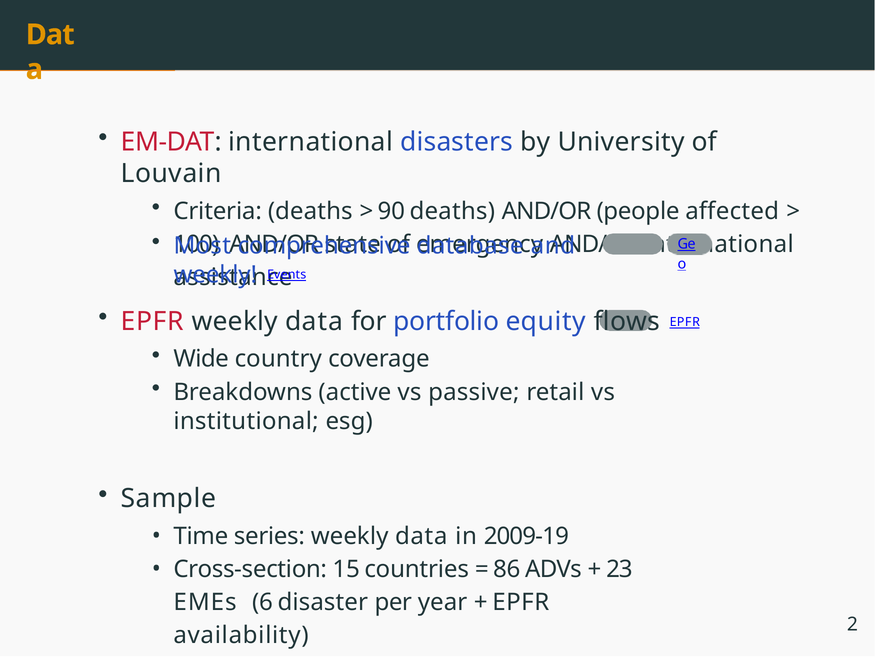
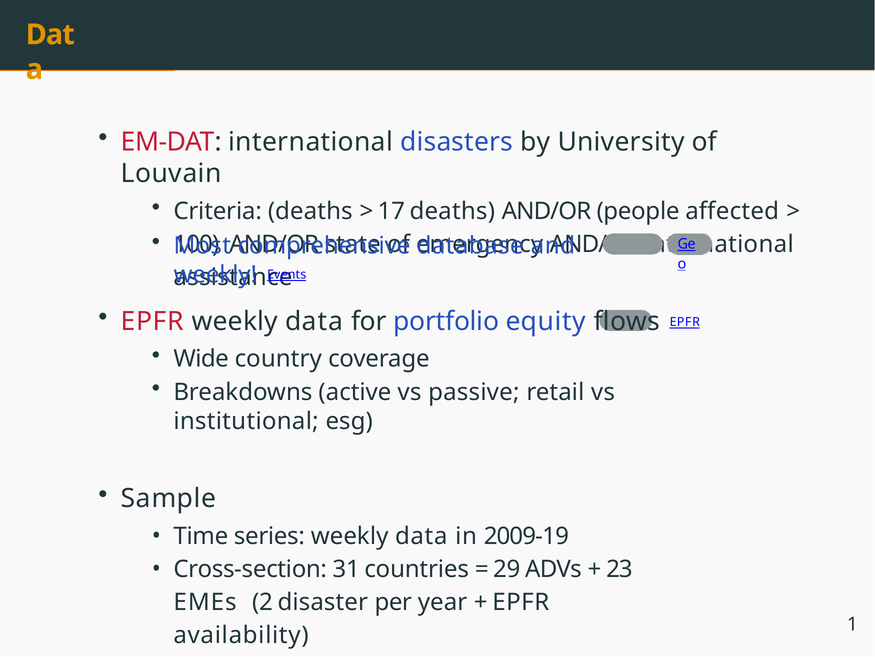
90: 90 -> 17 (391, 211)
15: 15 -> 31 (346, 569)
86: 86 -> 29 (507, 569)
6: 6 -> 2 (262, 602)
2: 2 -> 1 (852, 624)
